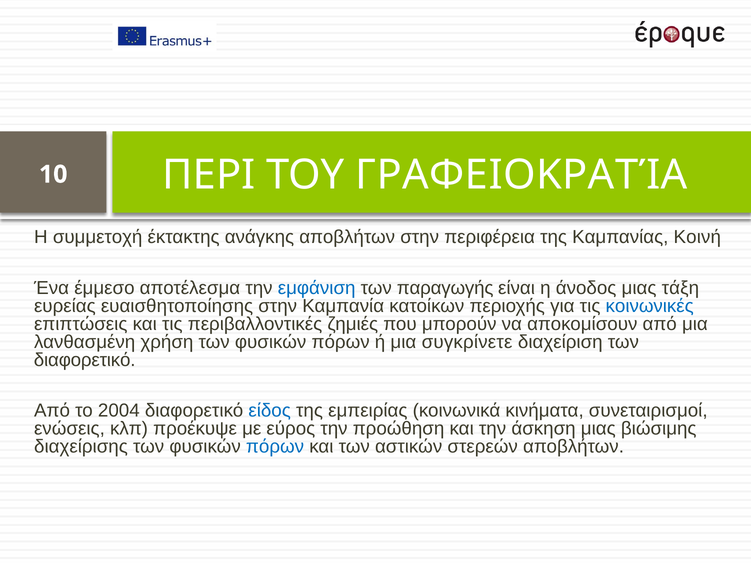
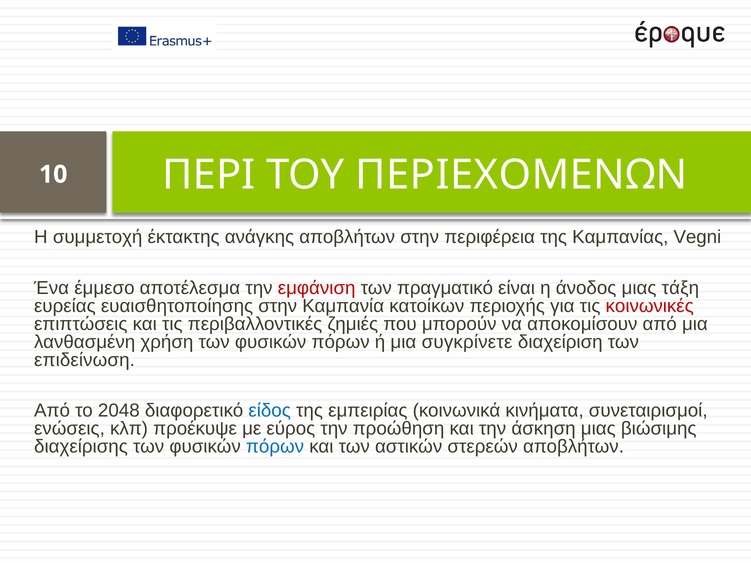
ΓΡΑΦΕΙΟΚΡΑΤΊΑ: ΓΡΑΦΕΙΟΚΡΑΤΊΑ -> ΠΕΡΙΕΧΟΜΕΝΩΝ (521, 175)
Κοινή: Κοινή -> Vegni (697, 237)
εμφάνιση colour: blue -> red (317, 288)
παραγωγής: παραγωγής -> πραγματικό (445, 288)
κοινωνικές colour: blue -> red (650, 306)
διαφορετικό: διαφορετικό -> επιδείνωση (85, 360)
2004: 2004 -> 2048 (119, 411)
